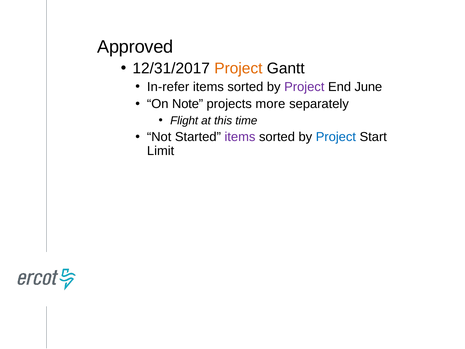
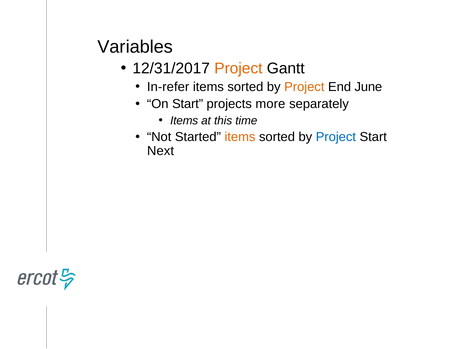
Approved: Approved -> Variables (135, 47)
Project colour: purple -> orange (304, 87)
On Note: Note -> Start (188, 104)
Flight: Flight -> Items (184, 120)
items colour: purple -> orange (240, 137)
Limit: Limit -> Next (161, 151)
